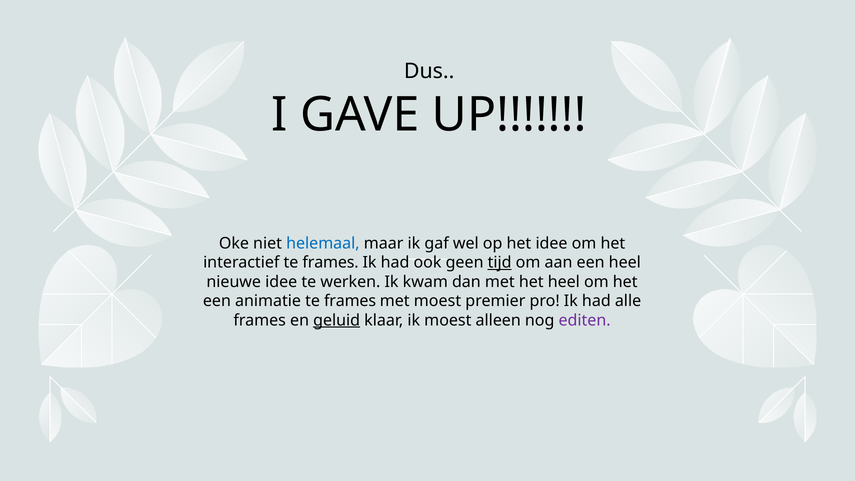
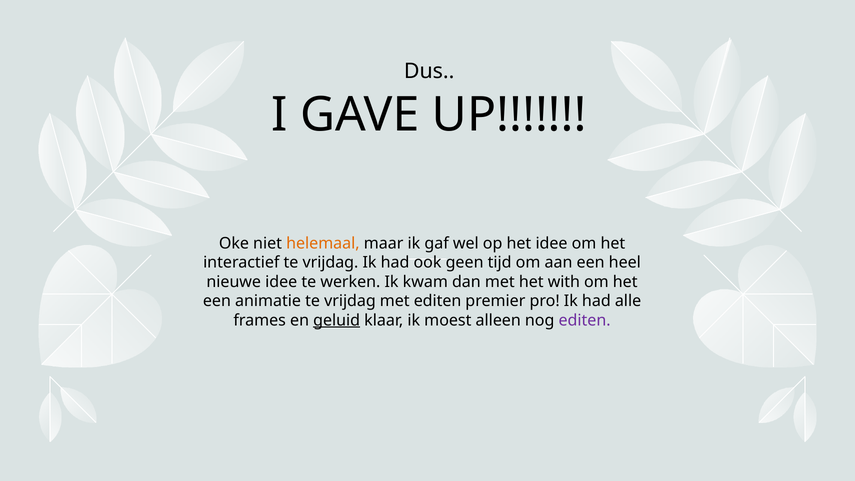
helemaal colour: blue -> orange (323, 243)
interactief te frames: frames -> vrijdag (330, 262)
tijd underline: present -> none (500, 262)
het heel: heel -> with (564, 282)
animatie te frames: frames -> vrijdag (350, 301)
met moest: moest -> editen (438, 301)
